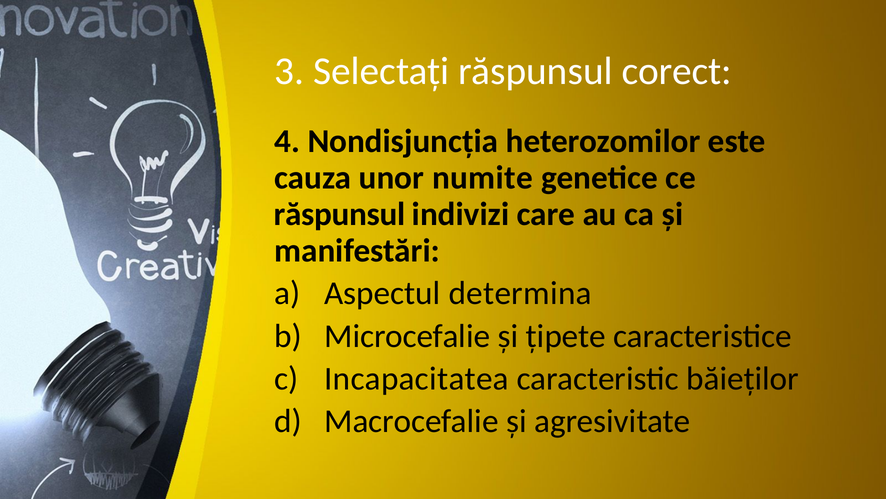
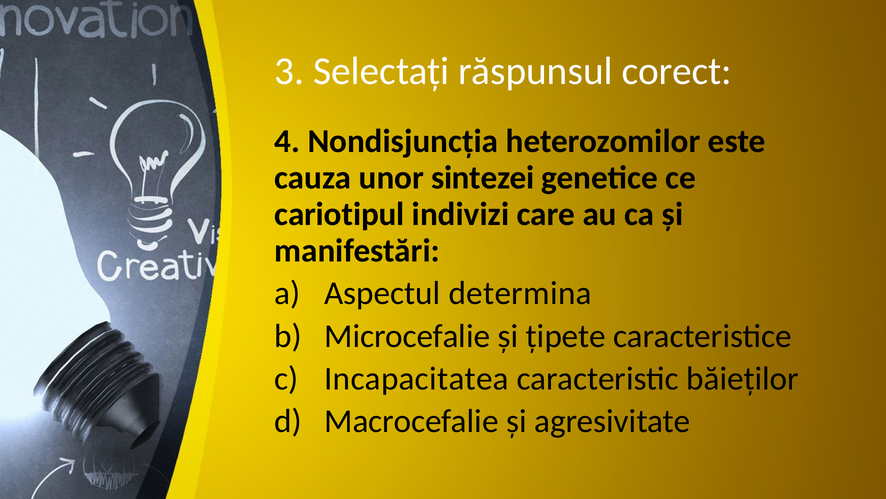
numite: numite -> sintezei (483, 178)
răspunsul: răspunsul -> cariotipul (339, 214)
